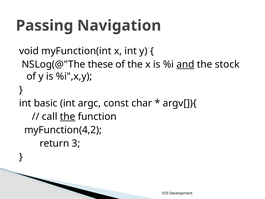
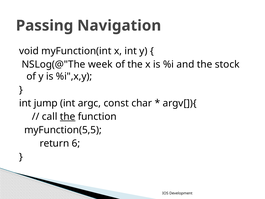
these: these -> week (100, 64)
and underline: present -> none (185, 64)
basic: basic -> jump (46, 103)
myFunction(4,2: myFunction(4,2 -> myFunction(5,5 (63, 130)
3: 3 -> 6 (76, 143)
